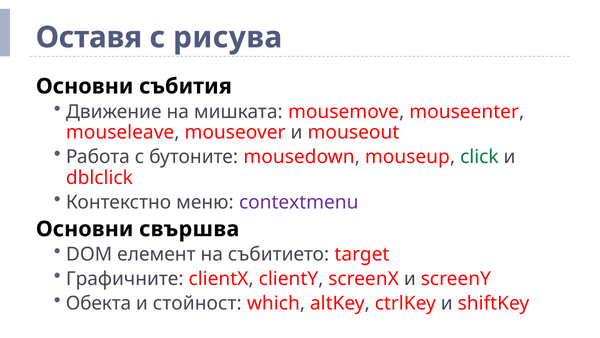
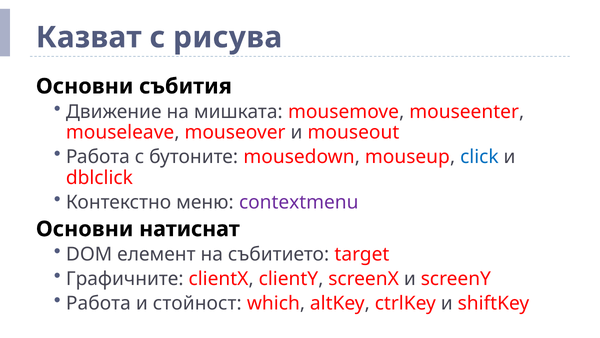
Оставя: Оставя -> Казват (89, 37)
click colour: green -> blue (479, 157)
свършва: свършва -> натиснат (189, 229)
Обекта: Обекта -> Работа (98, 303)
